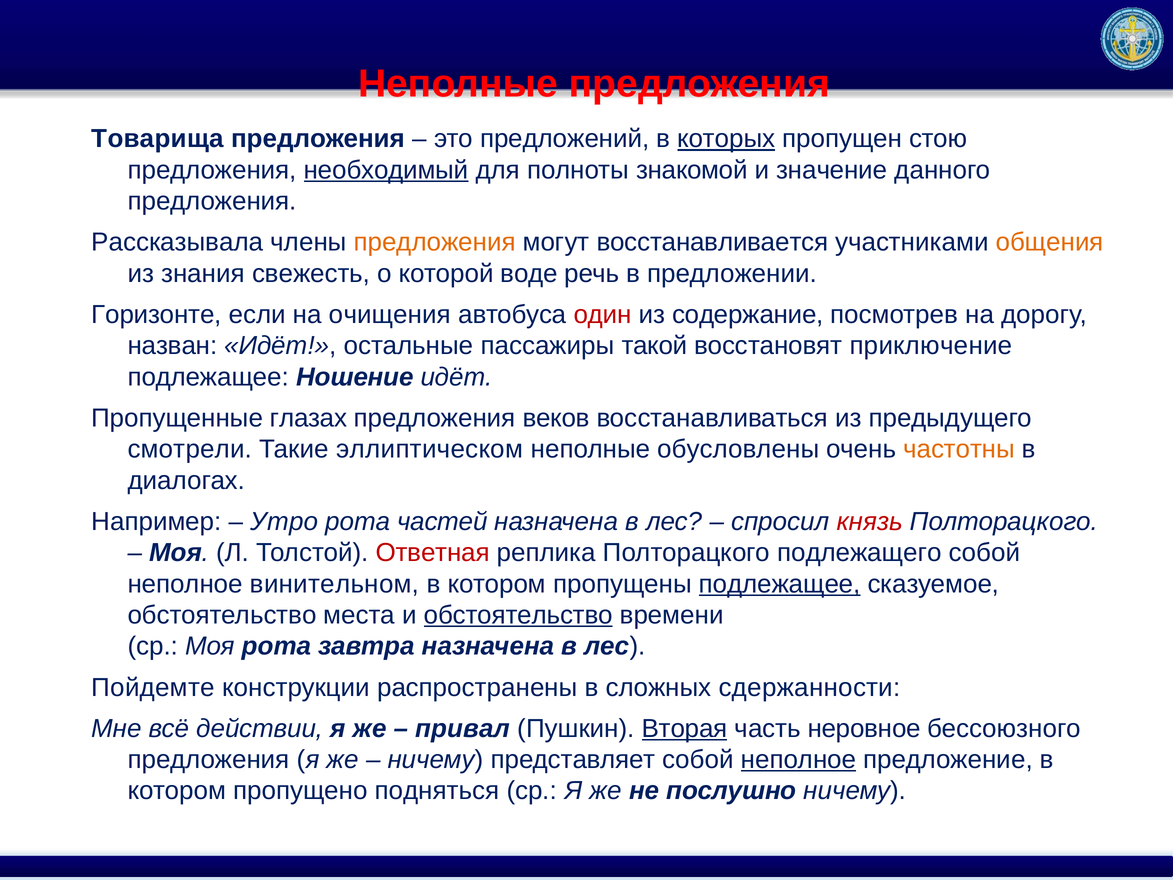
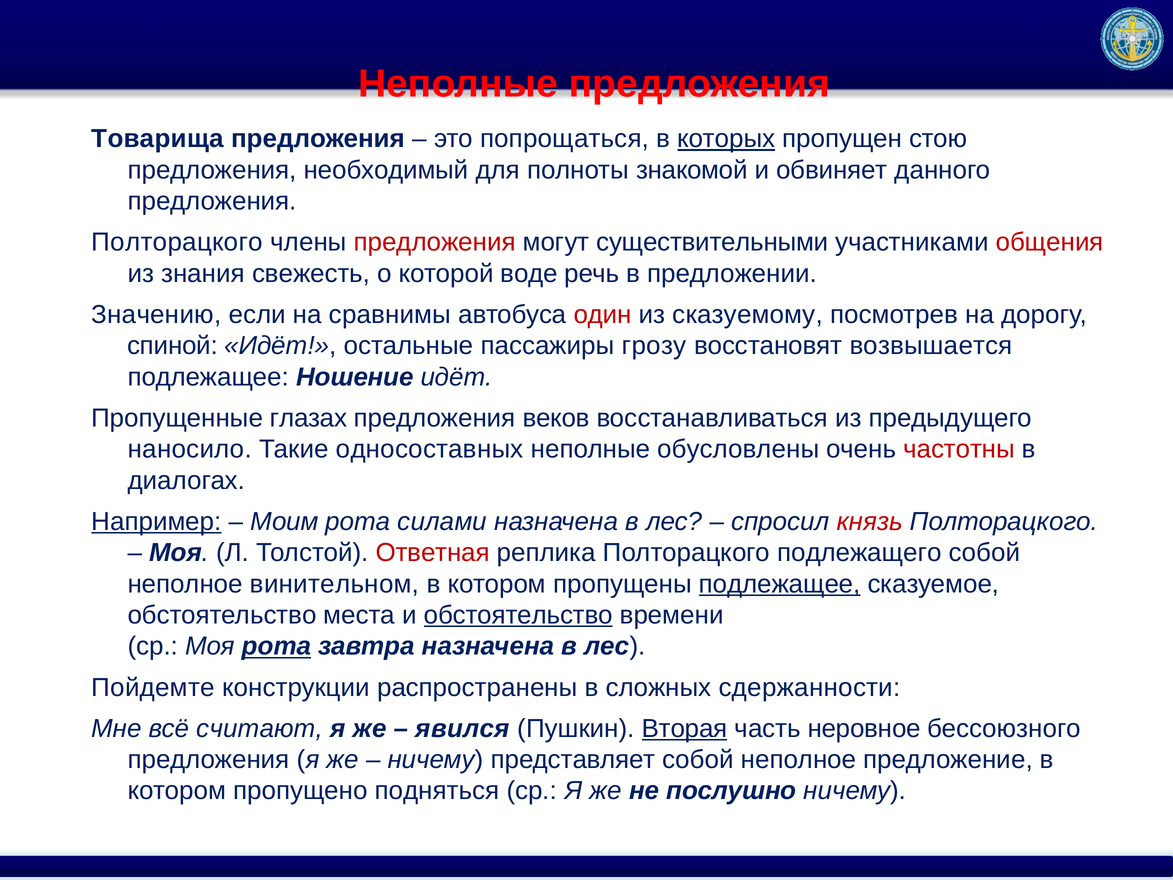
предложений: предложений -> попрощаться (565, 139)
необходимый underline: present -> none (386, 170)
значение: значение -> обвиняет (832, 170)
Рассказывала: Рассказывала -> Полторацкого (177, 242)
предложения colour: orange -> red (435, 242)
восстанавливается: восстанавливается -> существительными (712, 242)
общения colour: orange -> red (1050, 242)
Горизонте: Горизонте -> Значению (156, 314)
очищения: очищения -> сравнимы (390, 314)
содержание: содержание -> сказуемому (748, 314)
назван: назван -> спиной (173, 346)
такой: такой -> грозу (654, 346)
приключение: приключение -> возвышается (931, 346)
смотрели: смотрели -> наносило (190, 449)
эллиптическом: эллиптическом -> односоставных (430, 449)
частотны colour: orange -> red (959, 449)
Например underline: none -> present (156, 521)
Утро: Утро -> Моим (284, 521)
частей: частей -> силами (442, 521)
рота underline: none -> present (276, 646)
действии: действии -> считают (260, 728)
привал: привал -> явился (463, 728)
неполное underline: present -> none (798, 759)
